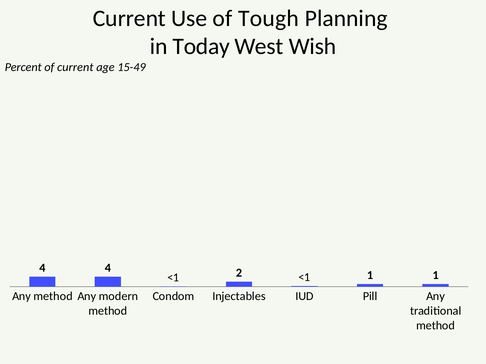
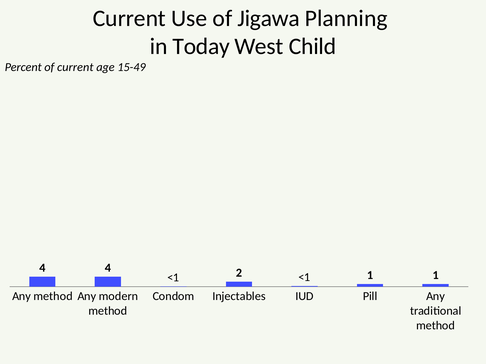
Tough: Tough -> Jigawa (269, 18)
Wish: Wish -> Child (312, 47)
